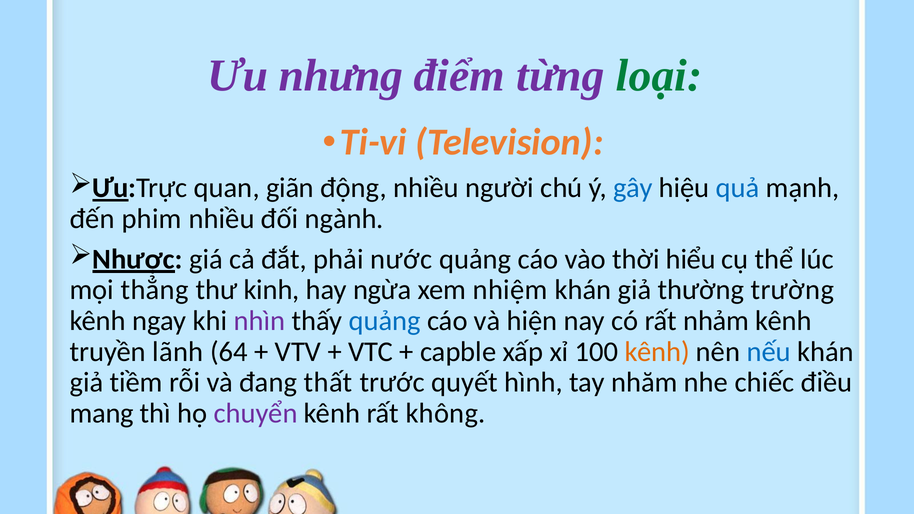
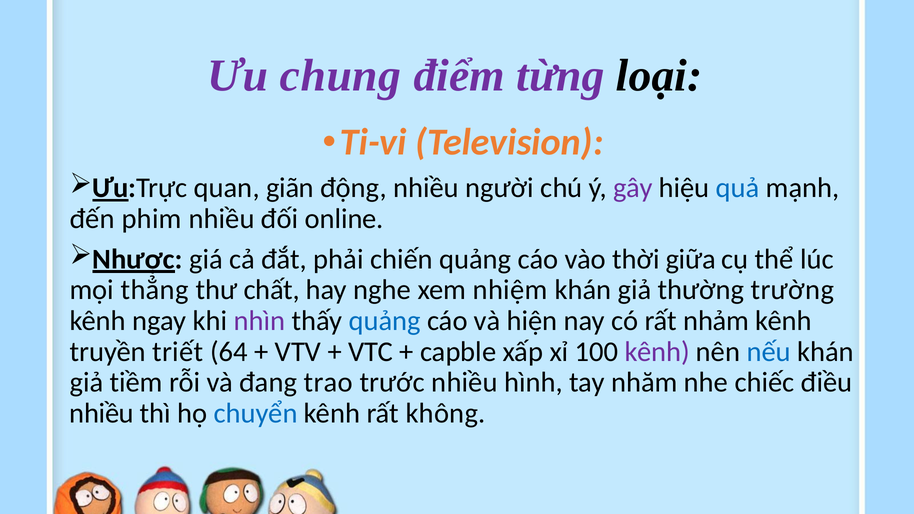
nhưng: nhưng -> chung (341, 76)
loại colour: green -> black (659, 76)
gây colour: blue -> purple (633, 188)
ngành: ngành -> online (344, 219)
nước: nước -> chiến (401, 259)
hiểu: hiểu -> giữa (691, 259)
kinh: kinh -> chất (272, 290)
ngừa: ngừa -> nghe (382, 290)
lãnh: lãnh -> triết (178, 352)
kênh colour: orange -> purple (657, 352)
thất: thất -> trao (328, 383)
trước quyết: quyết -> nhiều (465, 383)
mang: mang -> nhiều (102, 413)
chuyển colour: purple -> blue (256, 413)
